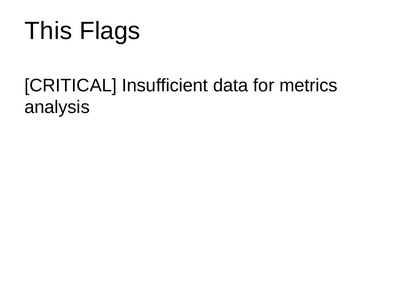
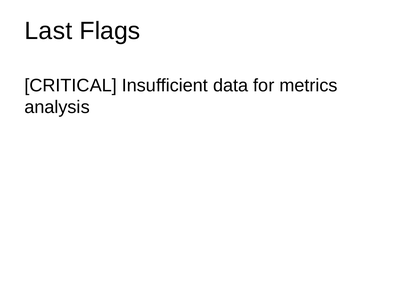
This: This -> Last (48, 31)
